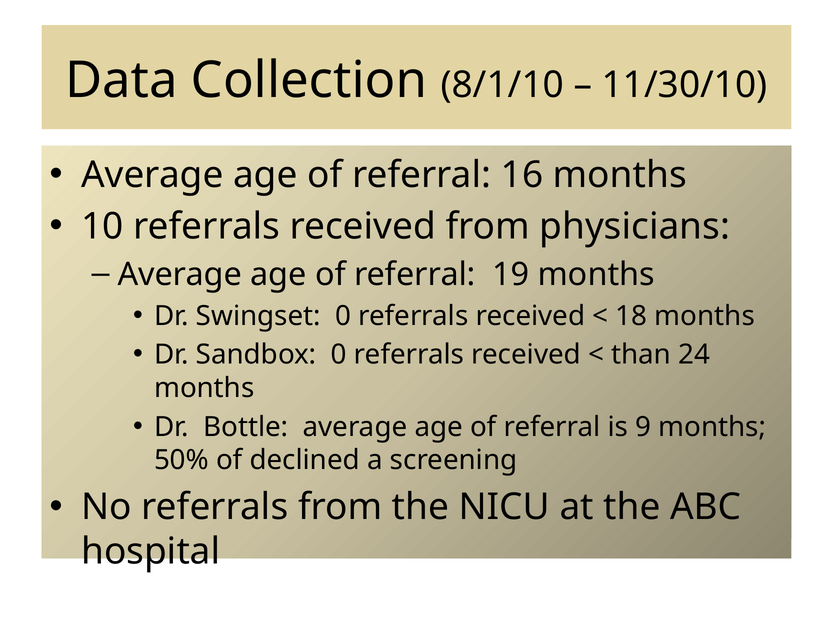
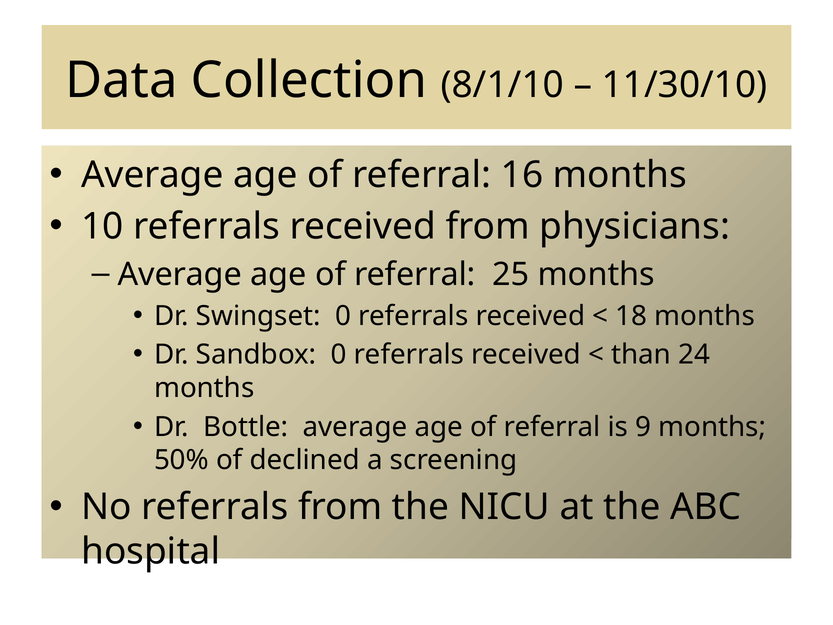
19: 19 -> 25 (511, 274)
